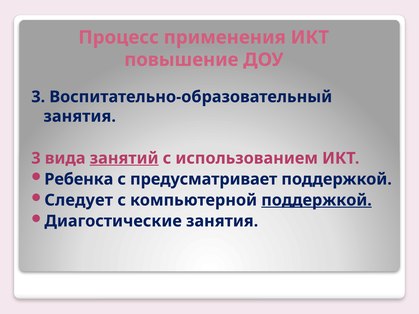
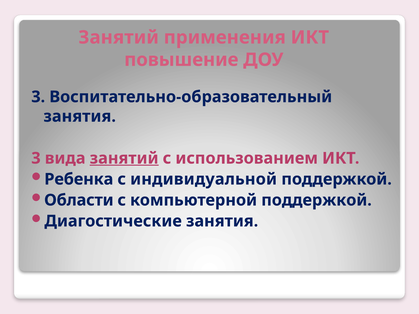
Процесс: Процесс -> Занятий (119, 37)
предусматривает: предусматривает -> индивидуальной (204, 179)
Следует: Следует -> Области (79, 200)
поддержкой underline: present -> none (317, 200)
